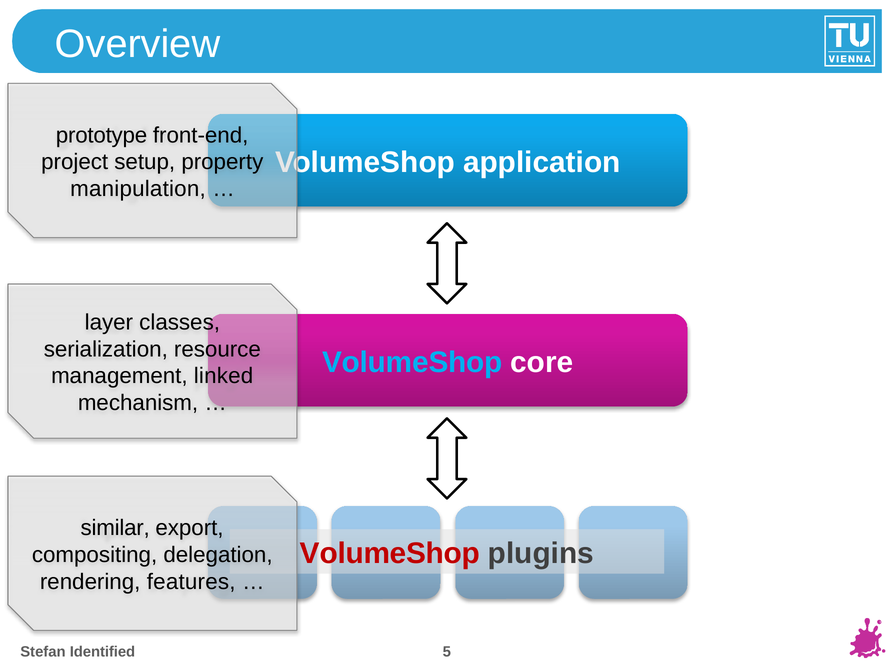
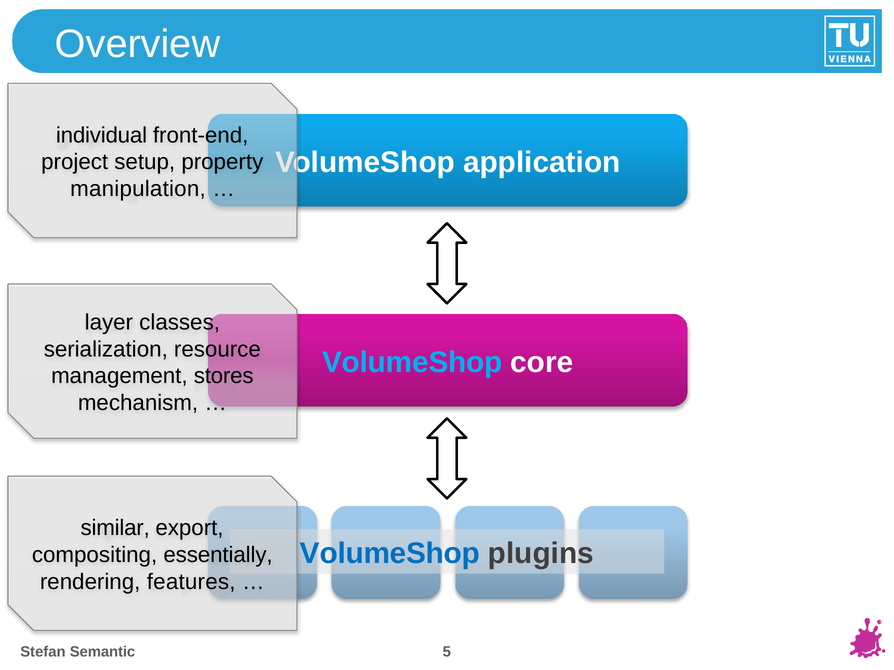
prototype: prototype -> individual (102, 135)
linked: linked -> stores (224, 376)
VolumeShop colour: red -> blue (390, 554)
delegation: delegation -> essentially (218, 555)
Identified: Identified -> Semantic (103, 652)
